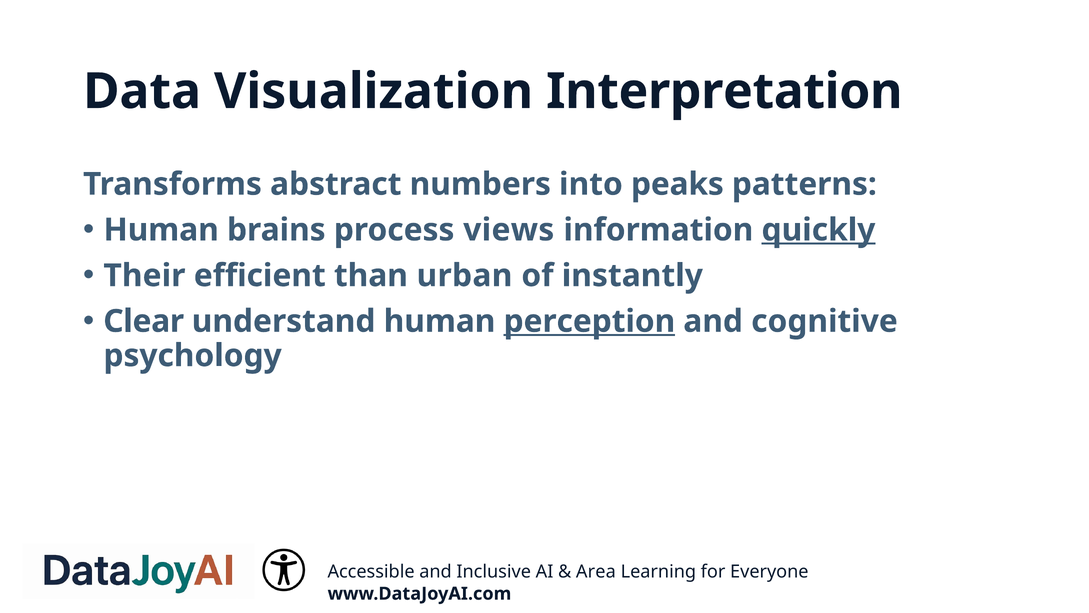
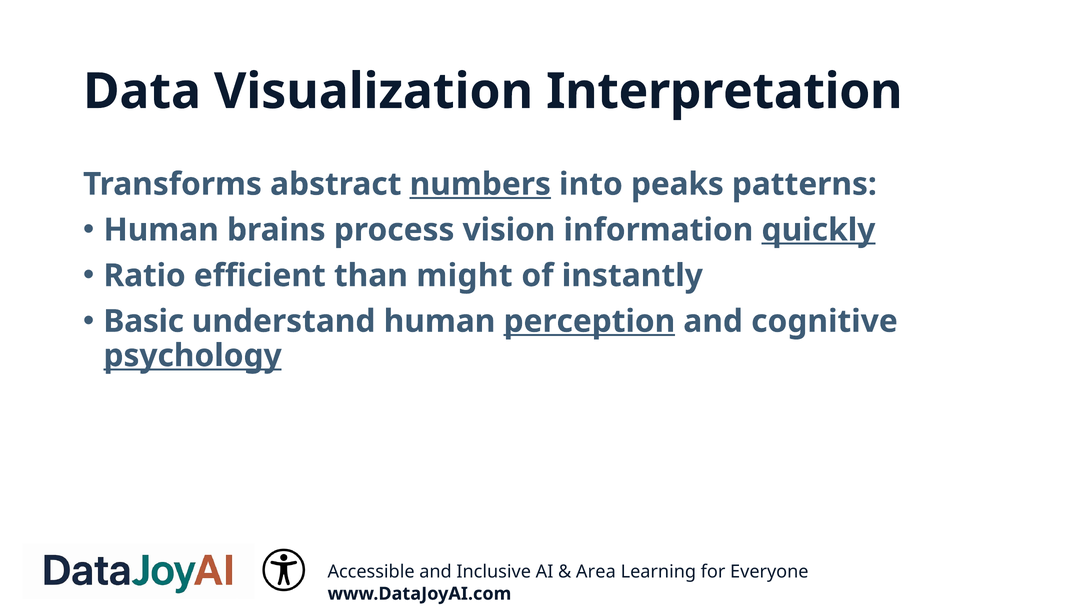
numbers underline: none -> present (480, 184)
views: views -> vision (509, 230)
Their: Their -> Ratio (145, 275)
urban: urban -> might (464, 275)
Clear: Clear -> Basic (144, 321)
psychology underline: none -> present (193, 355)
